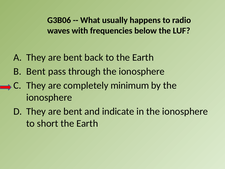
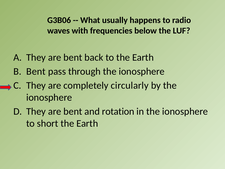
minimum: minimum -> circularly (130, 85)
indicate: indicate -> rotation (118, 111)
